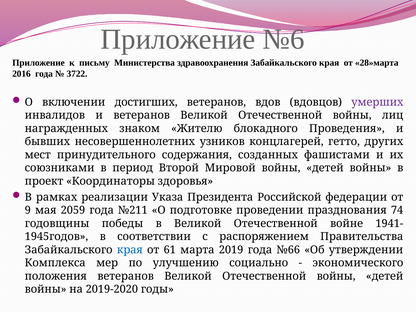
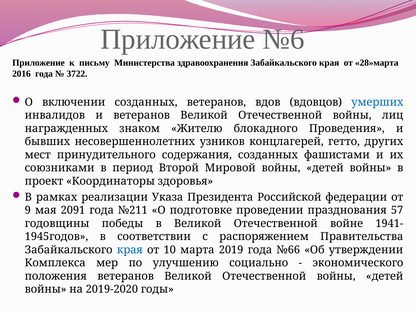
включении достигших: достигших -> созданных (146, 102)
умерших colour: purple -> blue (377, 102)
2059: 2059 -> 2091 (73, 210)
74: 74 -> 57 (397, 210)
61: 61 -> 10 (170, 250)
